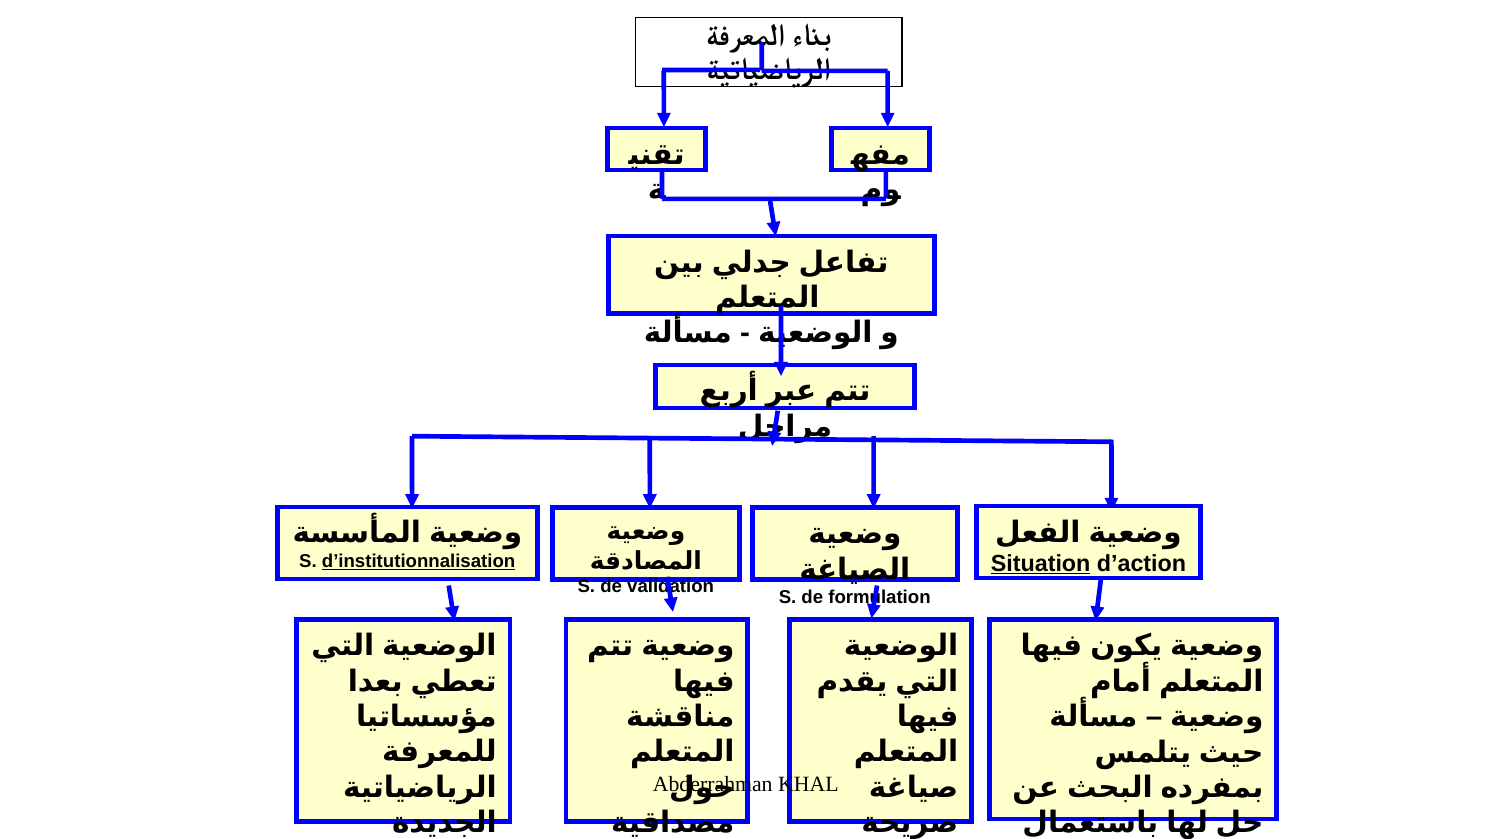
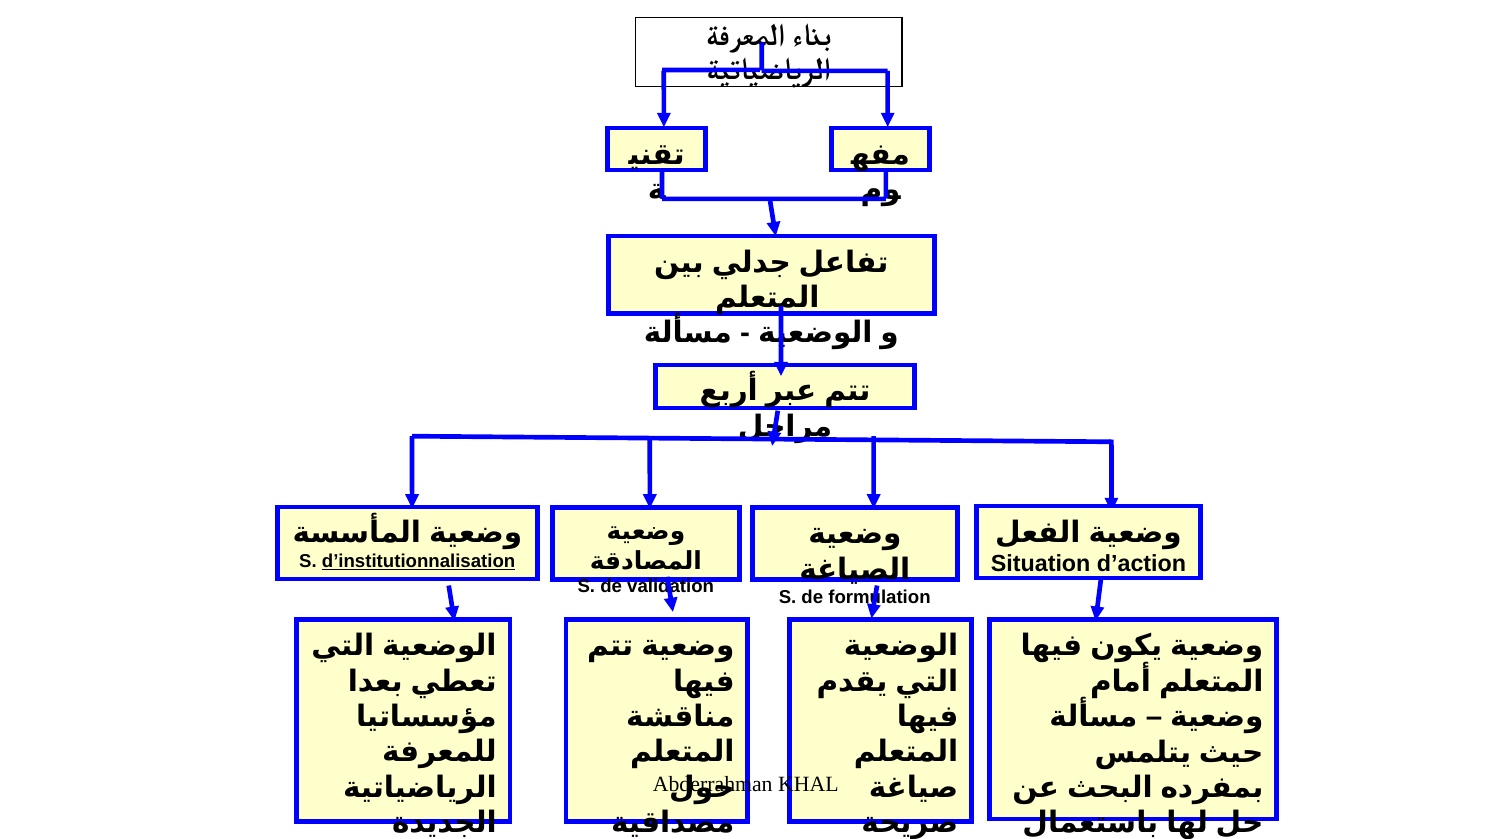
Situation underline: present -> none (1041, 564)
